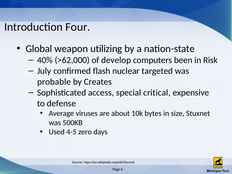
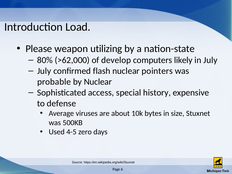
Four: Four -> Load (78, 27)
Global: Global -> Please (39, 49)
40%: 40% -> 80% (45, 60)
been: been -> likely (183, 60)
in Risk: Risk -> July (210, 60)
targeted: targeted -> pointers (157, 71)
by Creates: Creates -> Nuclear (98, 82)
critical: critical -> history (157, 93)
